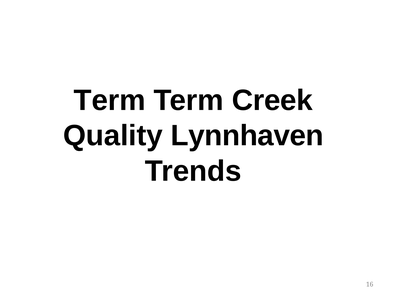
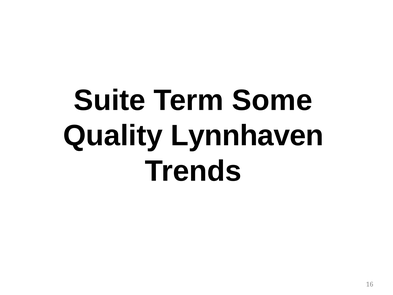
Term: Term -> Suite (110, 100)
Creek: Creek -> Some (272, 100)
